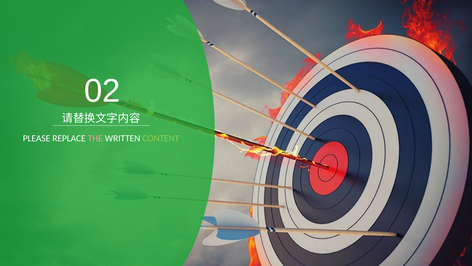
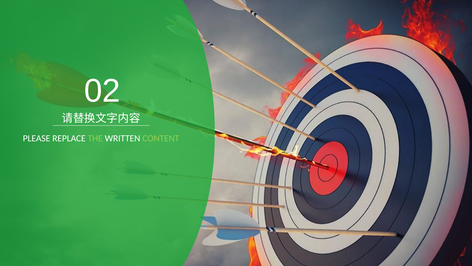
THE colour: pink -> light green (95, 138)
